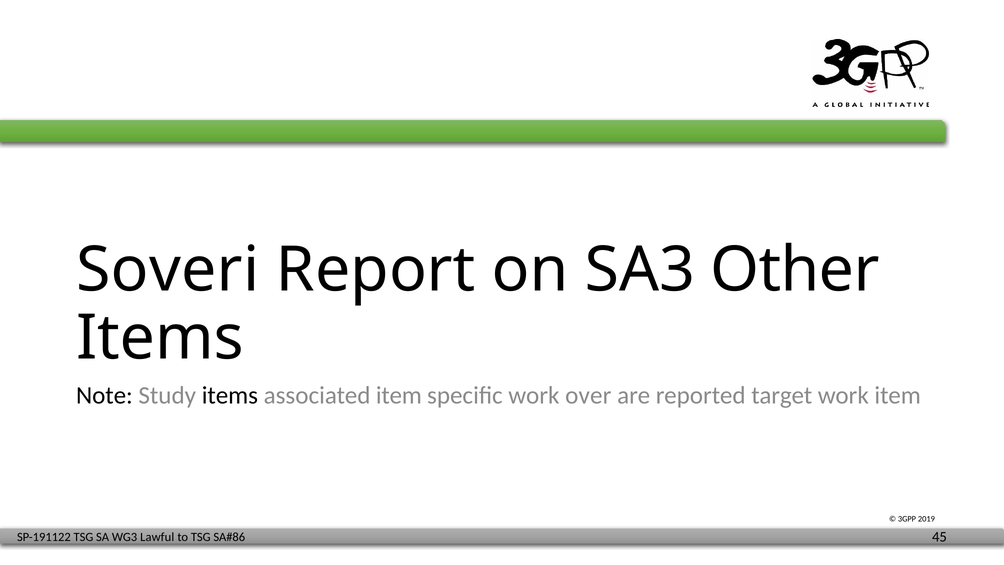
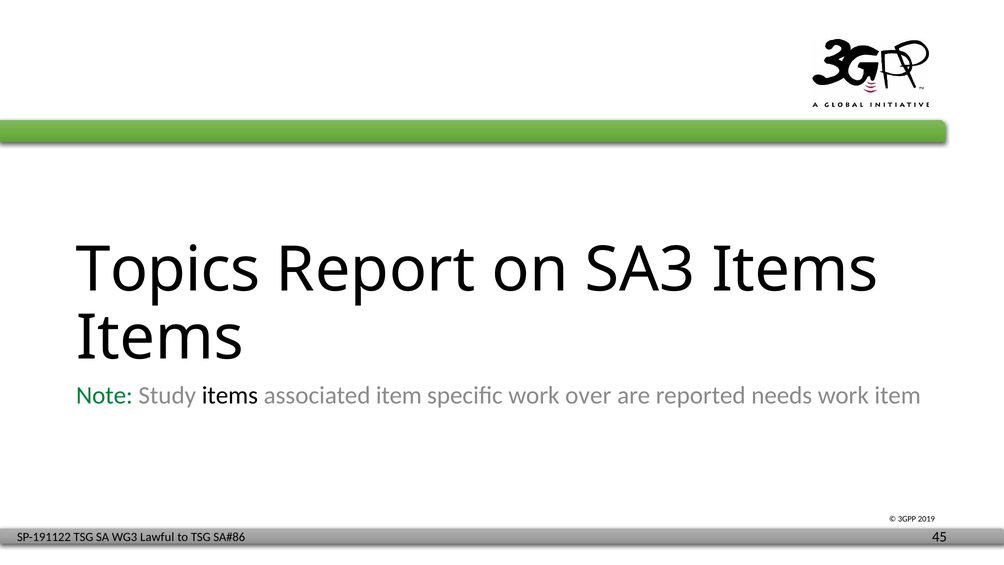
Soveri: Soveri -> Topics (168, 270)
SA3 Other: Other -> Items (795, 270)
Note colour: black -> green (104, 395)
target: target -> needs (782, 395)
